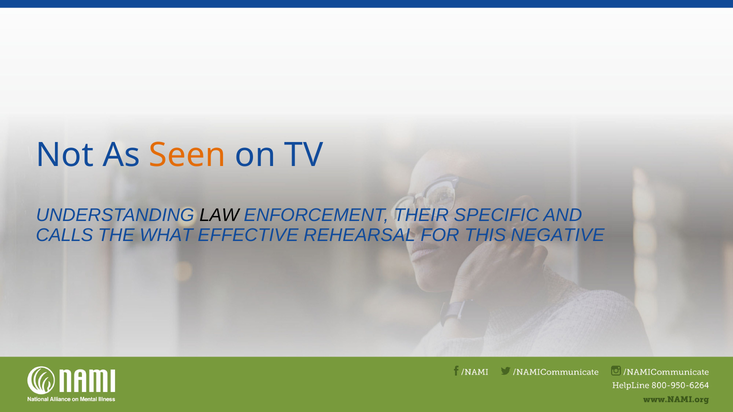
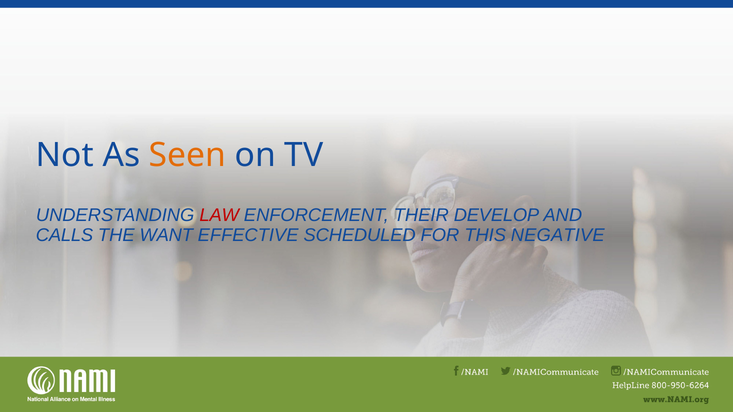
LAW colour: black -> red (219, 215)
SPECIFIC: SPECIFIC -> DEVELOP (496, 215)
WHAT: WHAT -> WANT (166, 235)
REHEARSAL: REHEARSAL -> SCHEDULED (360, 235)
